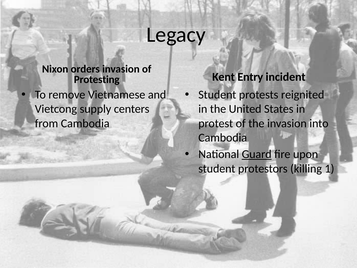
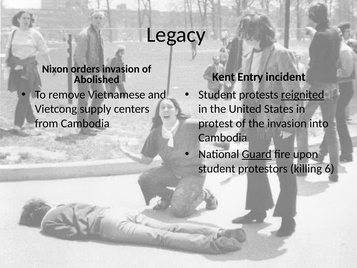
Protesting: Protesting -> Abolished (97, 80)
reignited underline: none -> present (303, 95)
1: 1 -> 6 (329, 168)
